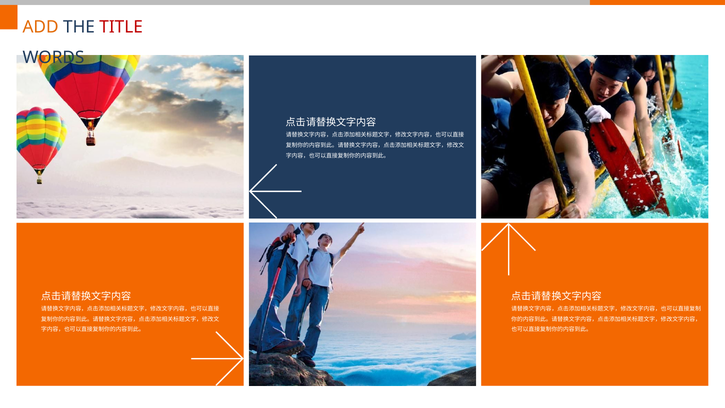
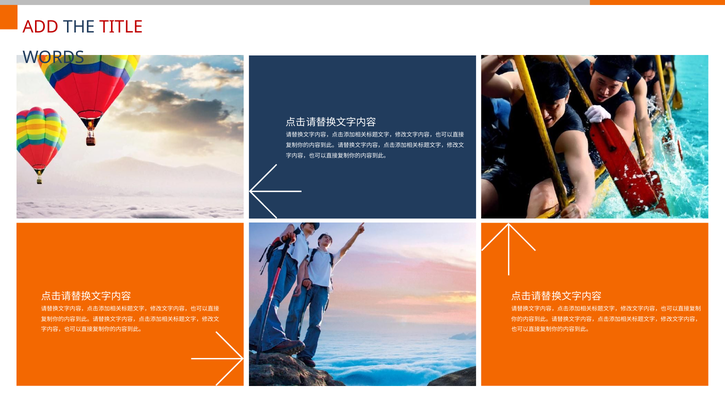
ADD colour: orange -> red (41, 27)
